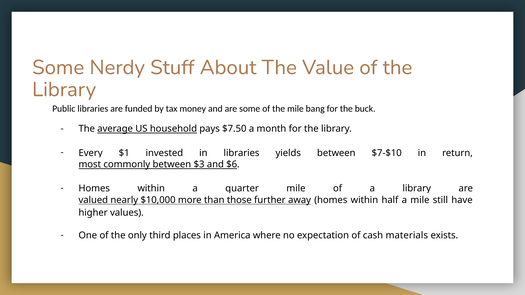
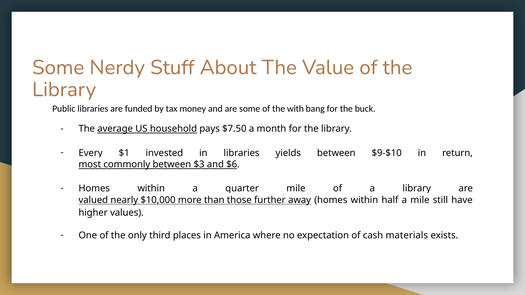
the mile: mile -> with (295, 109)
$7-$10: $7-$10 -> $9-$10 (387, 153)
